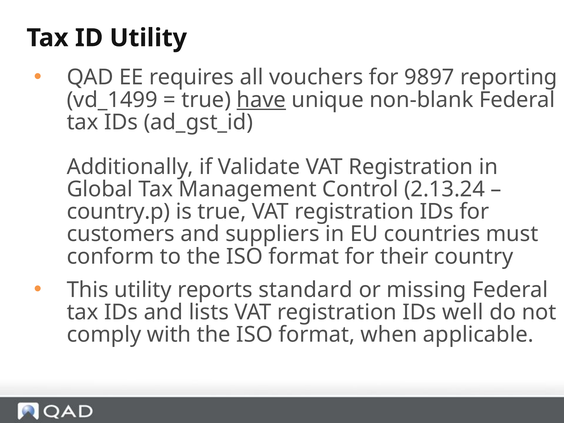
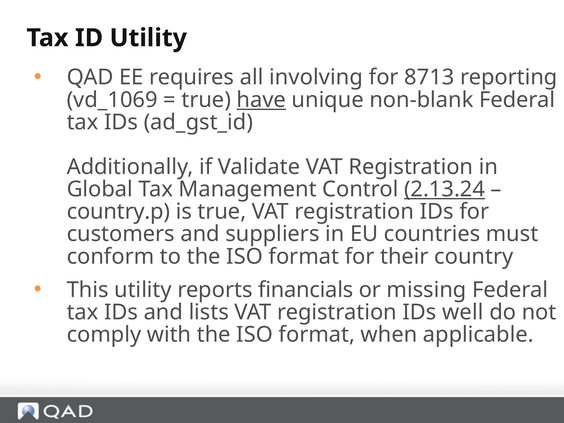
vouchers: vouchers -> involving (316, 77)
9897: 9897 -> 8713 (429, 77)
vd_1499: vd_1499 -> vd_1069 (112, 100)
2.13.24 underline: none -> present (444, 189)
standard: standard -> financials (306, 290)
